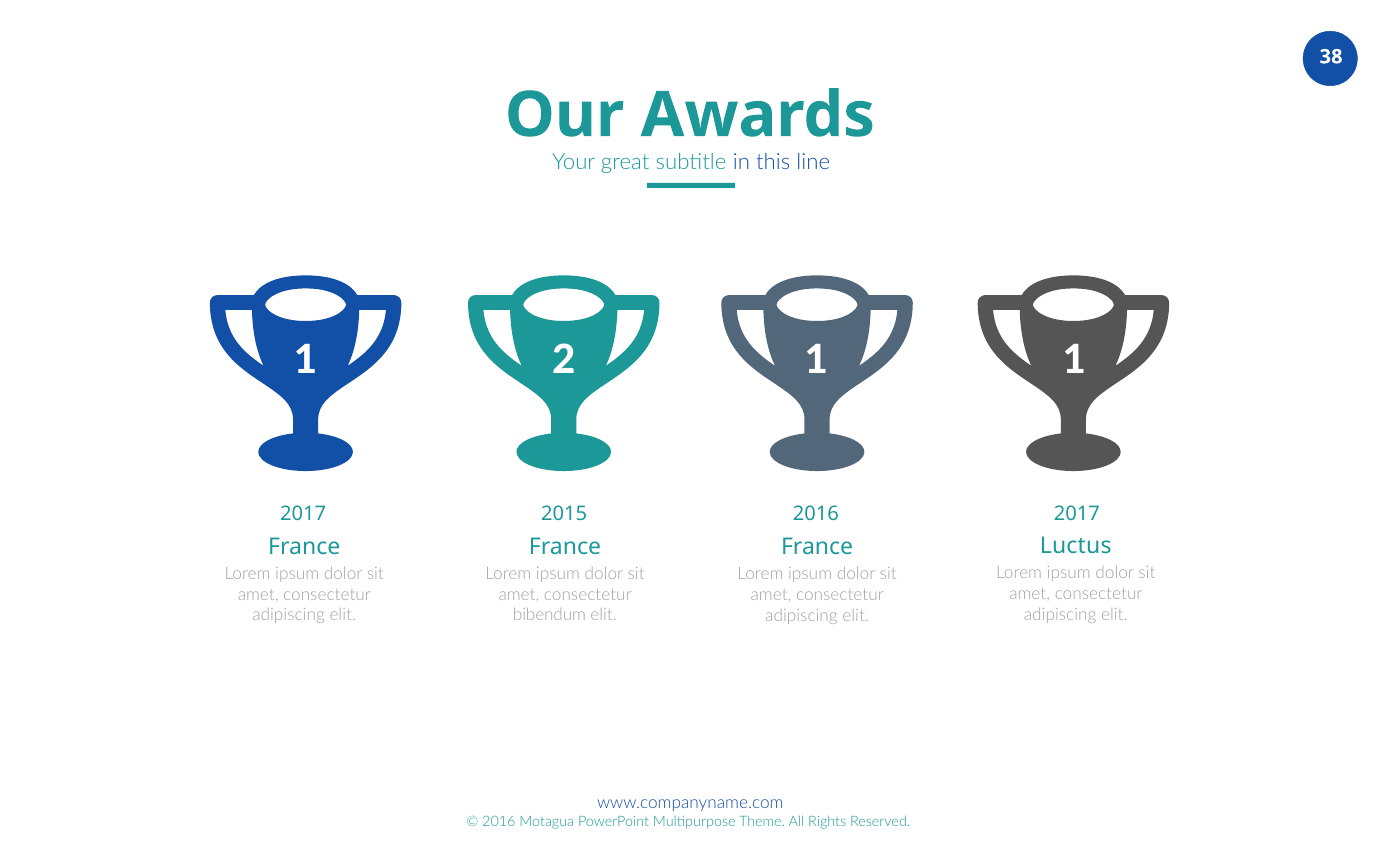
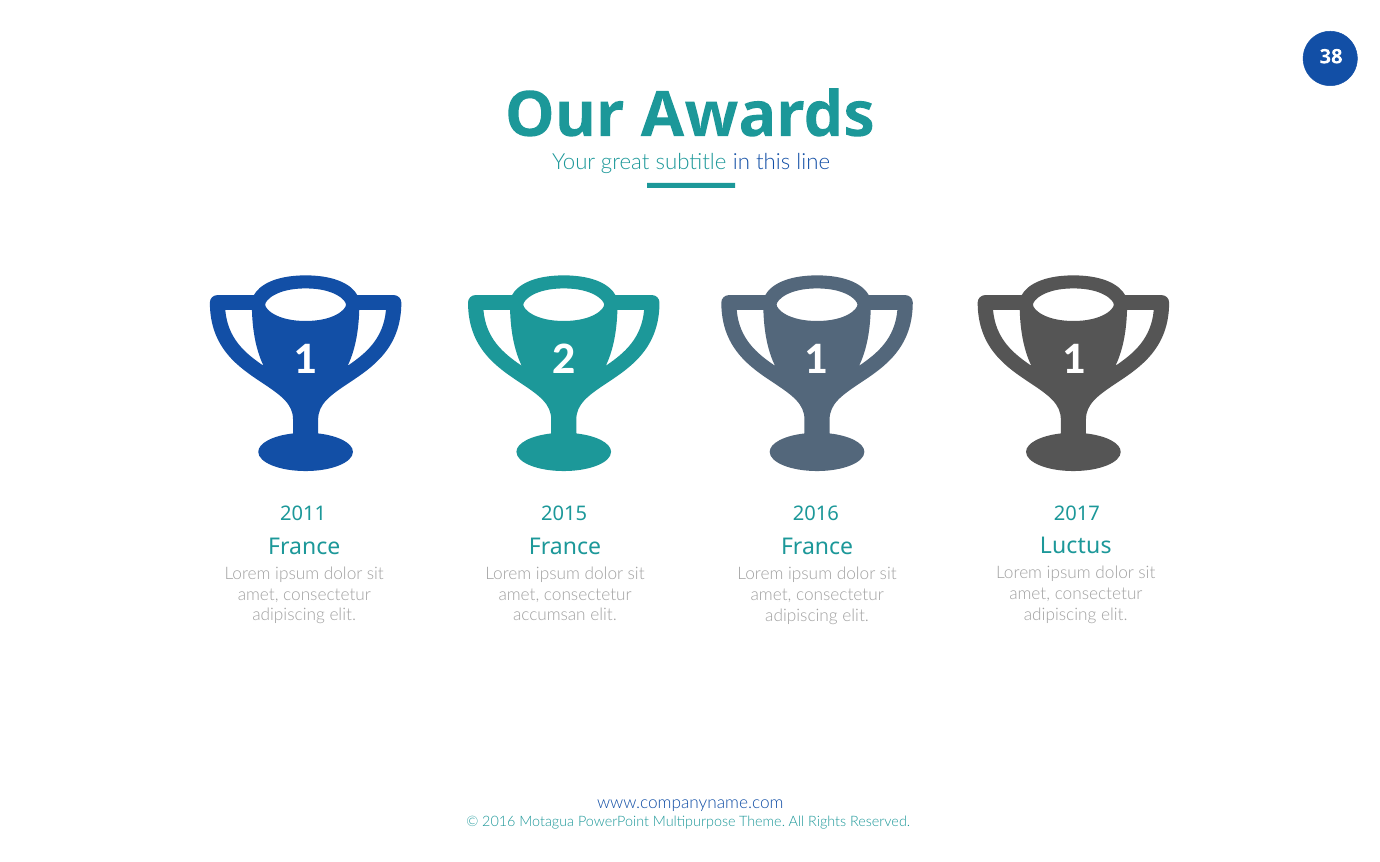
2017: 2017 -> 2011 (303, 514)
bibendum: bibendum -> accumsan (549, 615)
